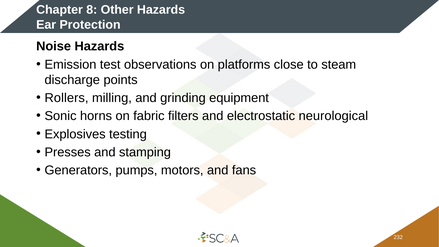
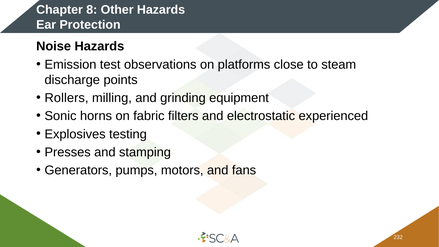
neurological: neurological -> experienced (333, 116)
